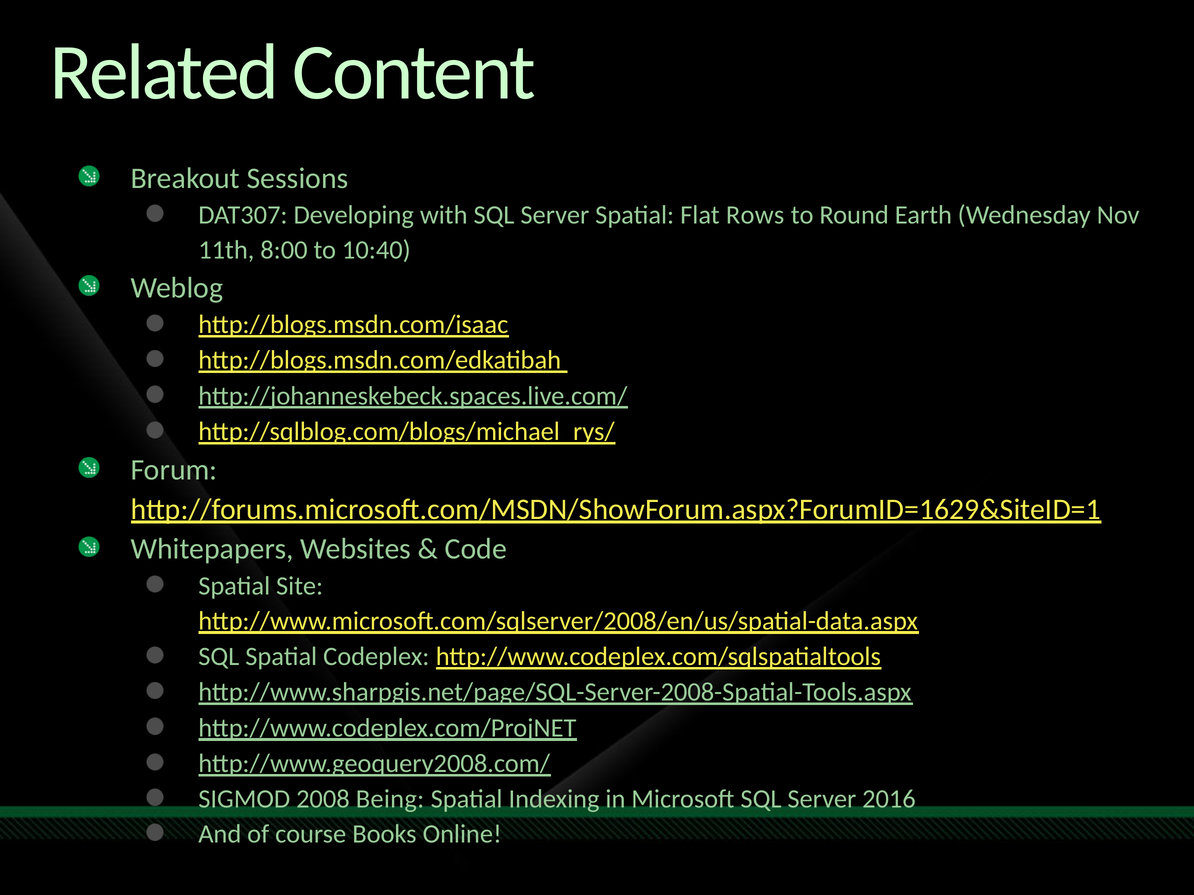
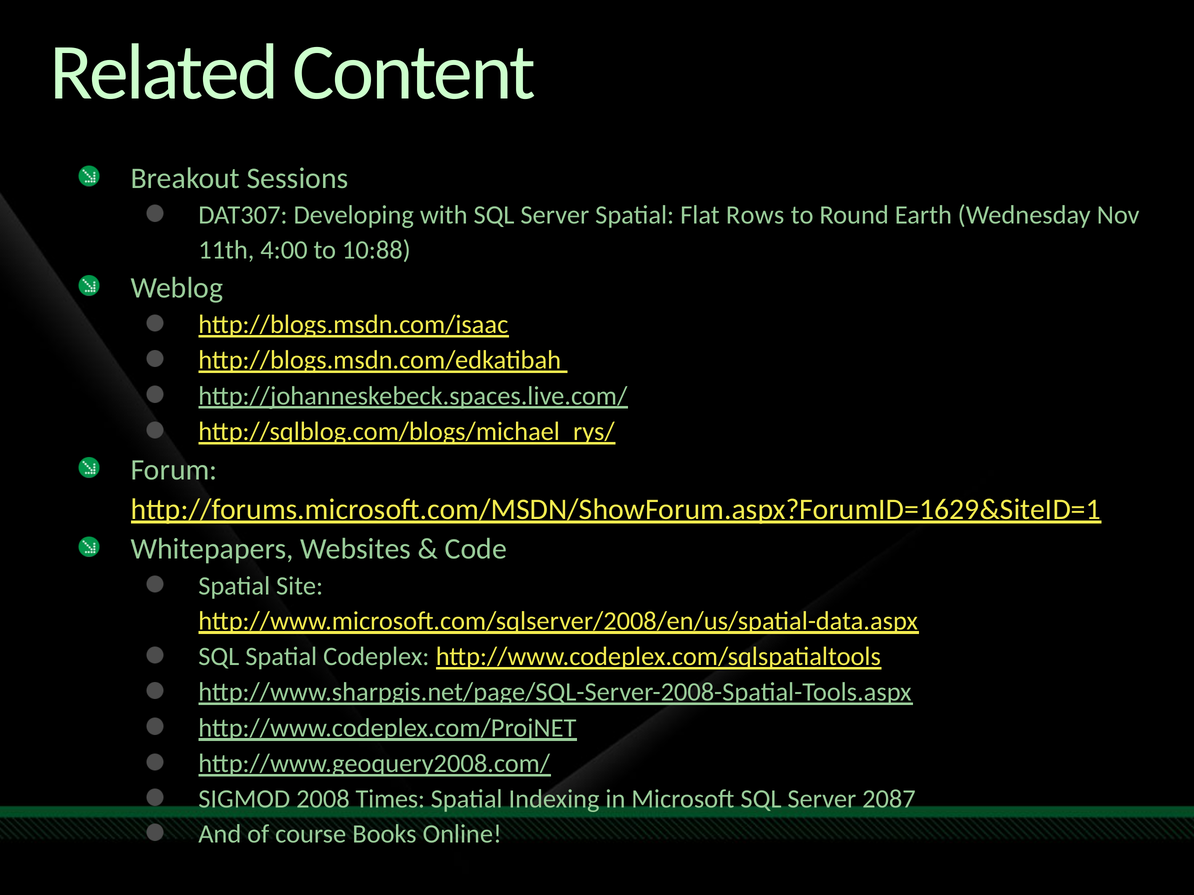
8:00: 8:00 -> 4:00 (284, 250)
10:40: 10:40 -> 10:88 (376, 250)
Being: Being -> Times (390, 800)
2016: 2016 -> 2087 (889, 800)
